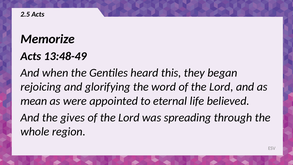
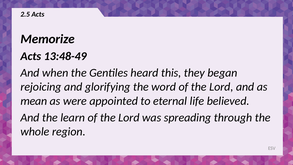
gives: gives -> learn (73, 118)
